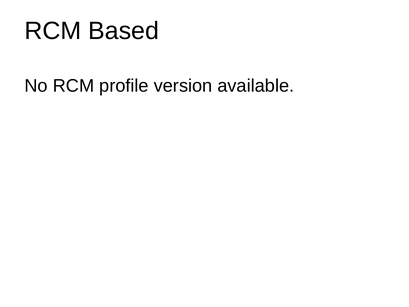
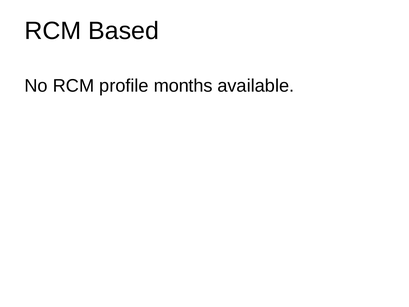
version: version -> months (183, 86)
